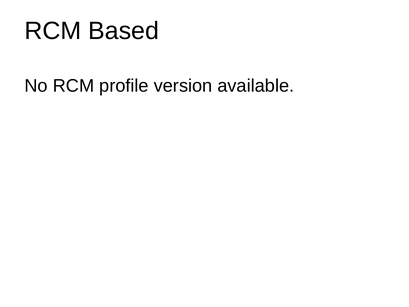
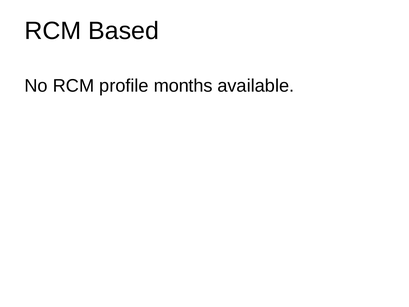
version: version -> months (183, 86)
